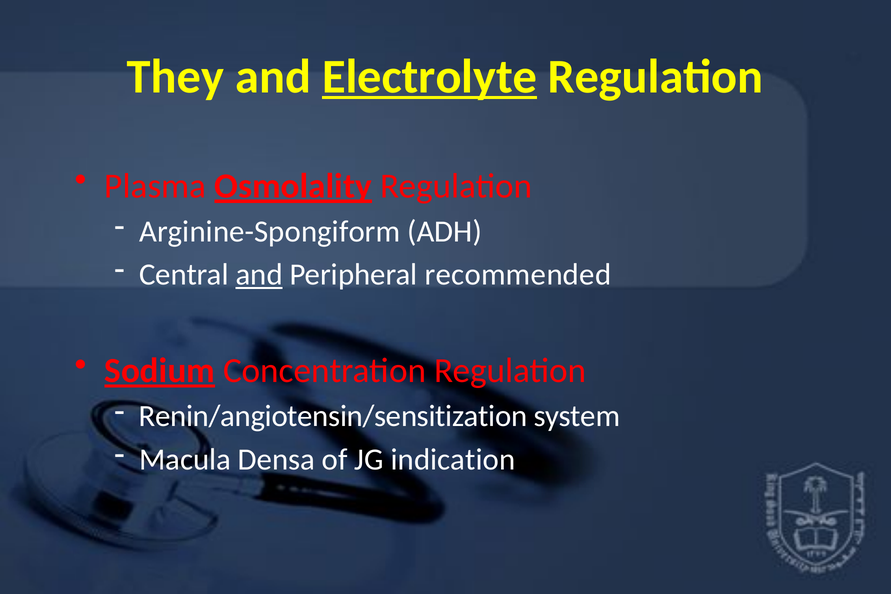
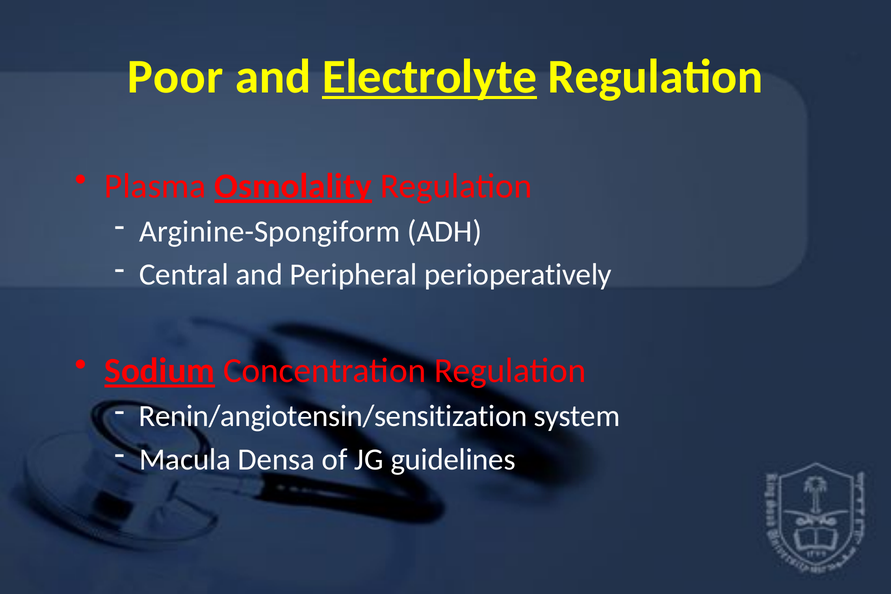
They: They -> Poor (175, 77)
and underline: present -> none (259, 275)
recommended: recommended -> perioperatively (518, 275)
indication: indication -> guidelines (453, 459)
